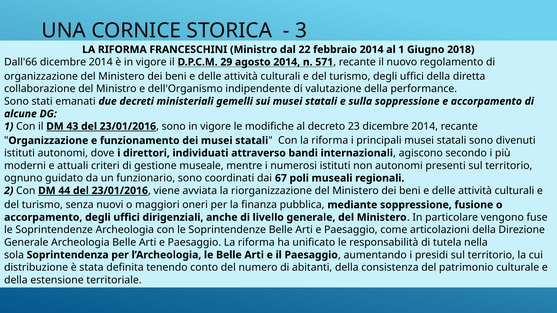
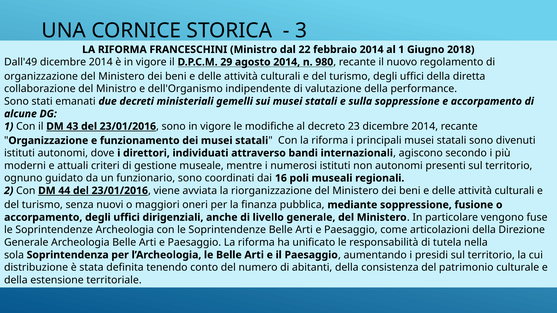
Dall'66: Dall'66 -> Dall'49 (21, 62)
571: 571 -> 980 (324, 62)
67: 67 -> 16 (281, 178)
